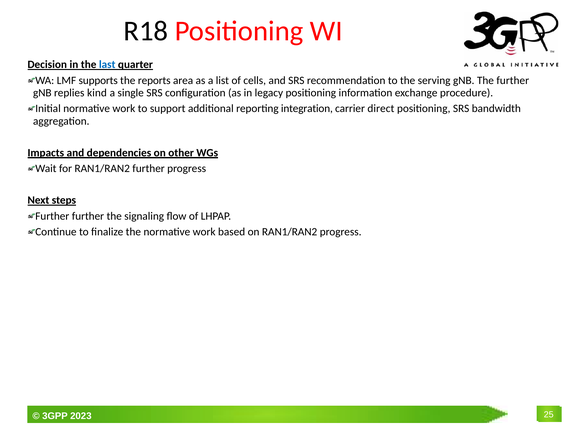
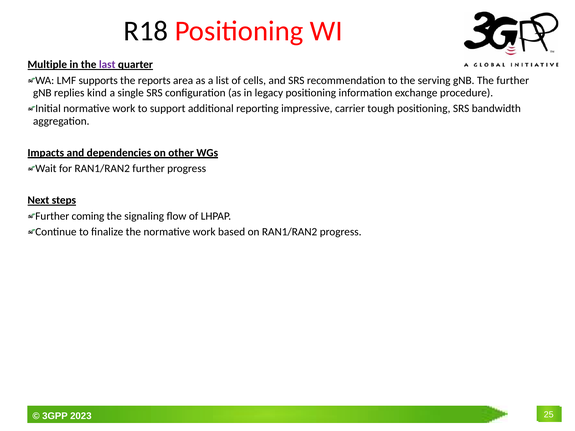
Decision: Decision -> Multiple (47, 65)
last colour: blue -> purple (107, 65)
integration: integration -> impressive (307, 109)
direct: direct -> tough (381, 109)
Further further: further -> coming (88, 216)
